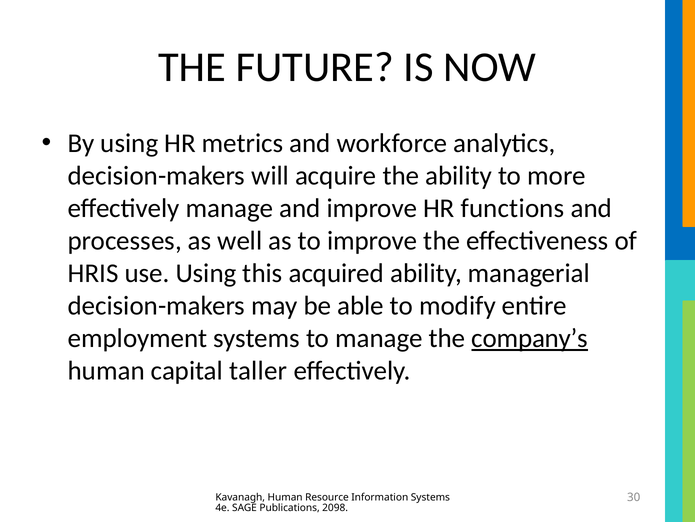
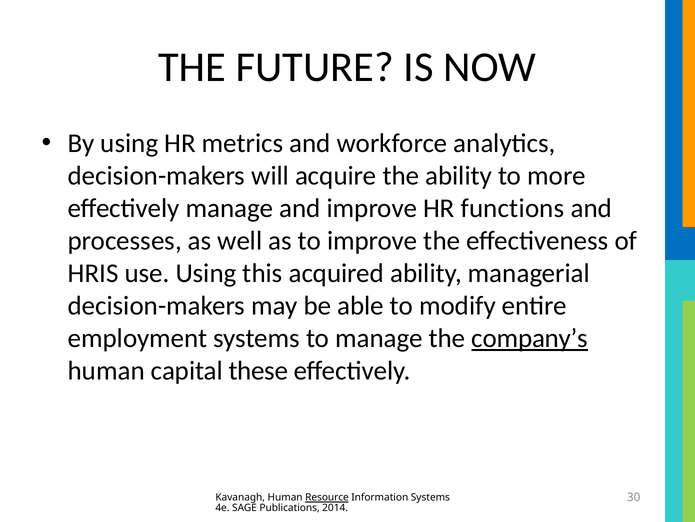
taller: taller -> these (258, 370)
Resource underline: none -> present (327, 497)
2098: 2098 -> 2014 (335, 507)
